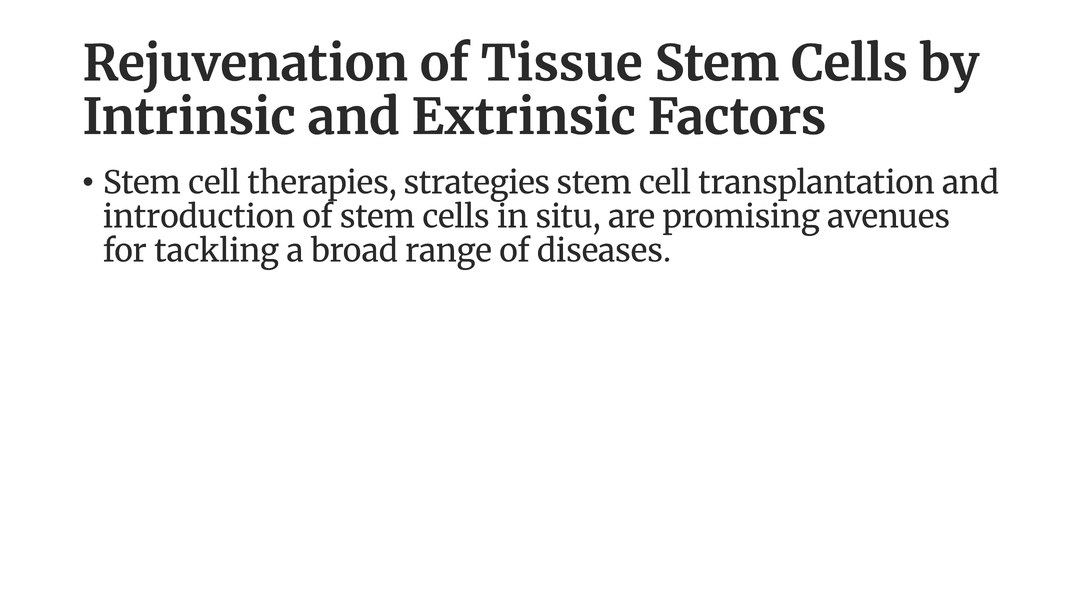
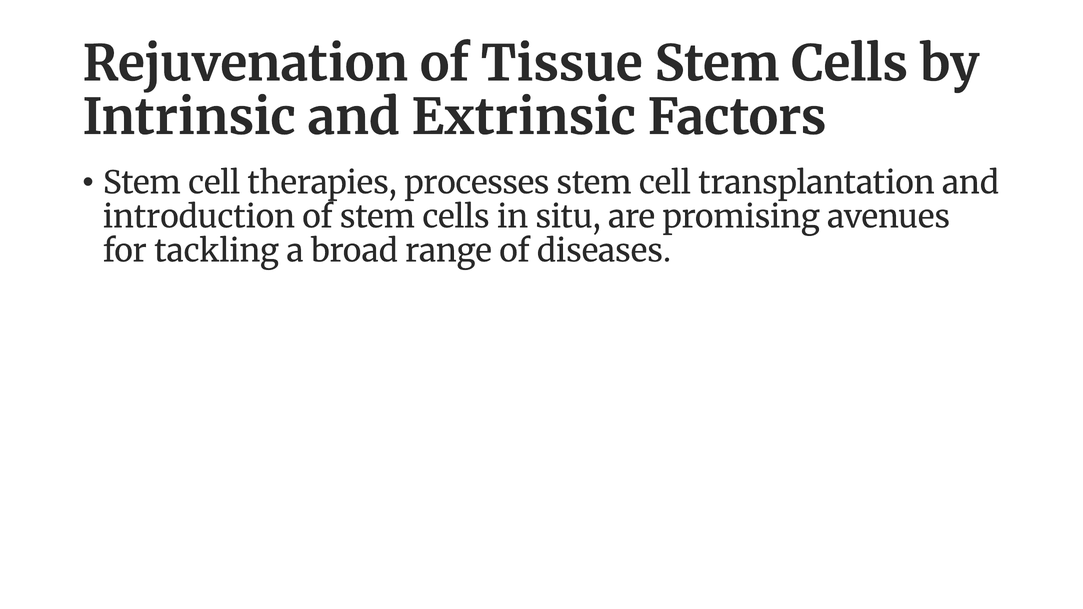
strategies: strategies -> processes (477, 183)
